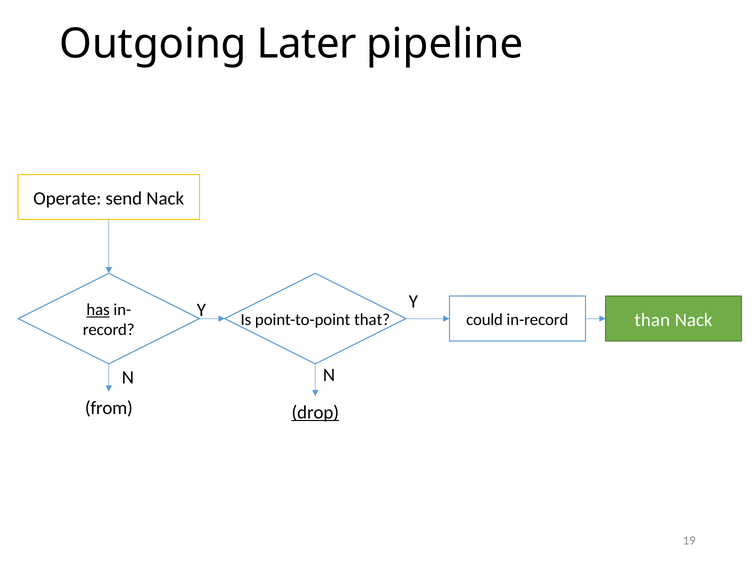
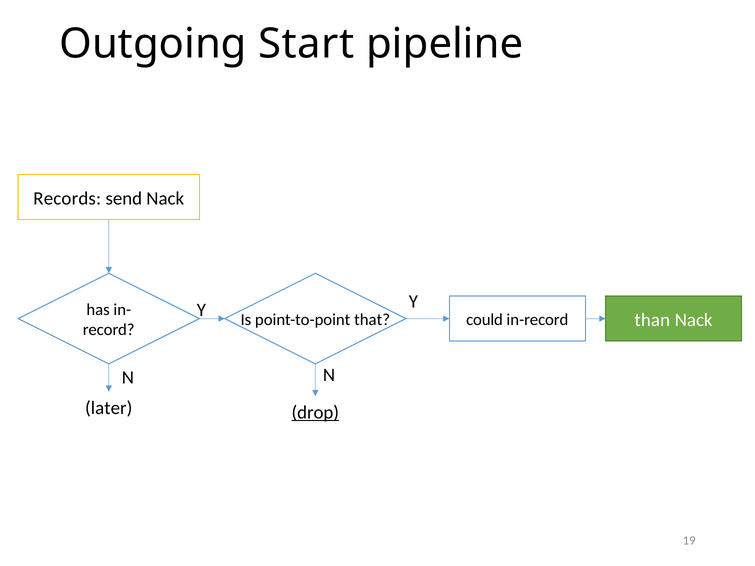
Later: Later -> Start (306, 44)
Operate: Operate -> Records (67, 198)
has underline: present -> none (98, 310)
from: from -> later (109, 408)
